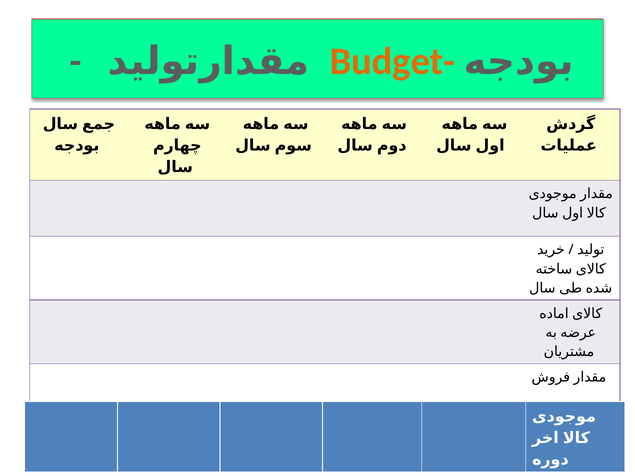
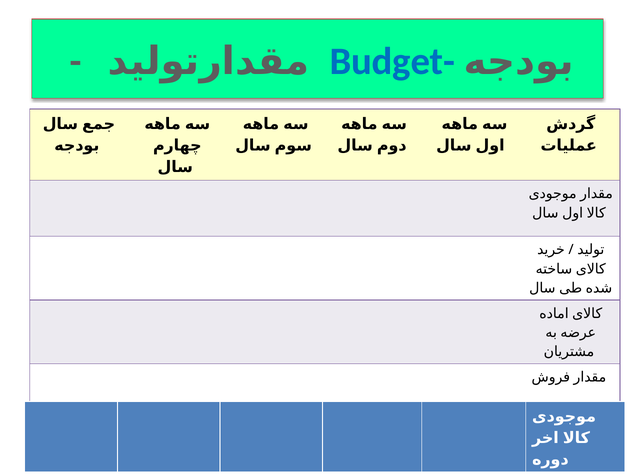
Budget- colour: orange -> blue (392, 61)
